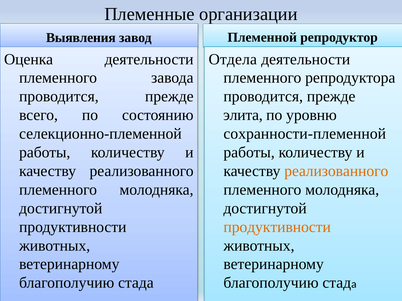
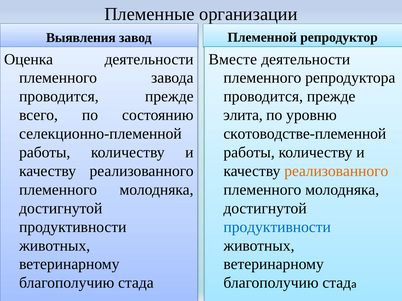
Отдела: Отдела -> Вместе (233, 59)
сохранности-племенной: сохранности-племенной -> скотоводстве-племенной (305, 134)
продуктивности colour: orange -> blue (277, 227)
